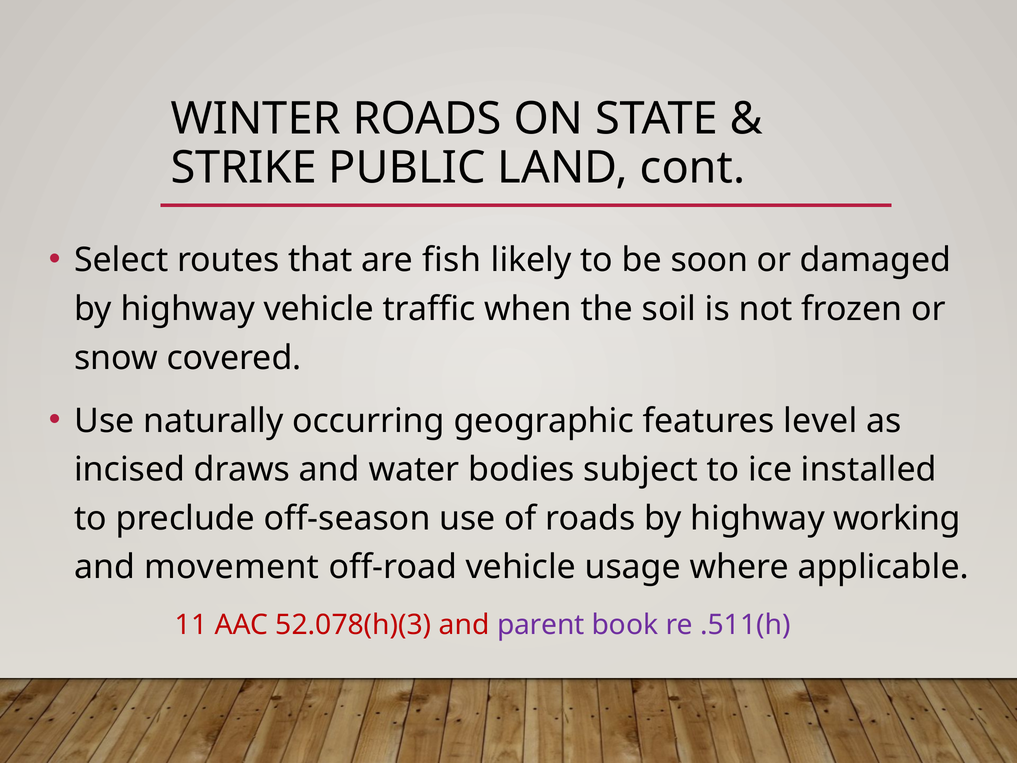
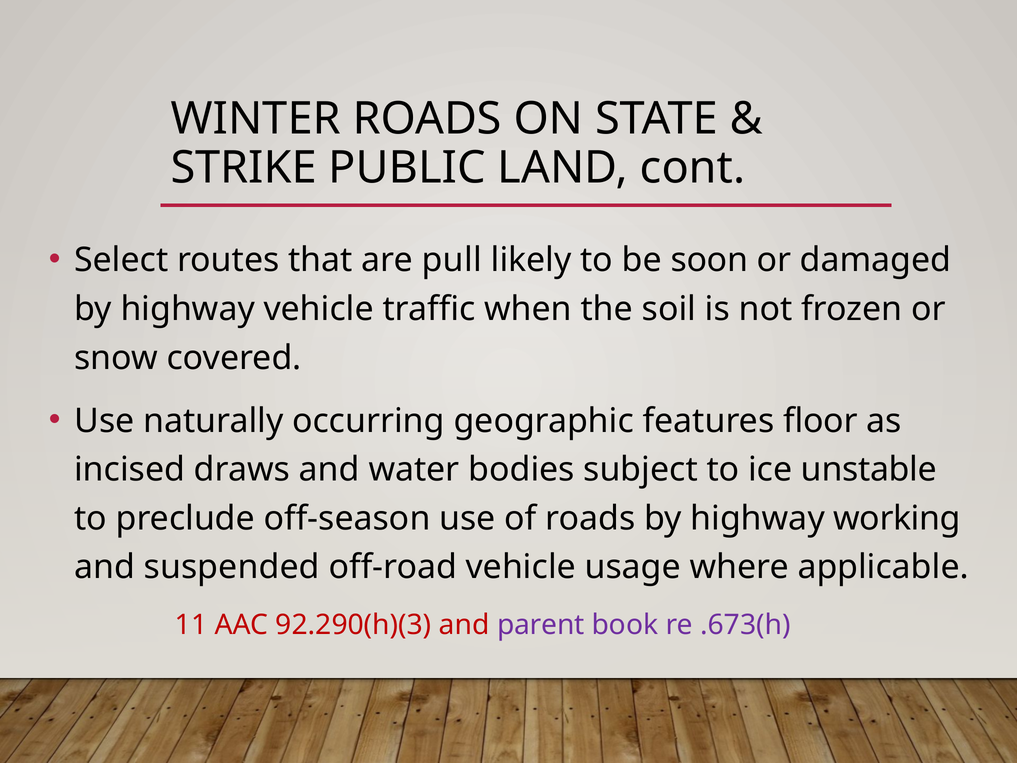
fish: fish -> pull (452, 260)
level: level -> floor (820, 421)
installed: installed -> unstable (869, 469)
movement: movement -> suspended (232, 567)
52.078(h)(3: 52.078(h)(3 -> 92.290(h)(3 (353, 625)
.511(h: .511(h -> .673(h (746, 625)
